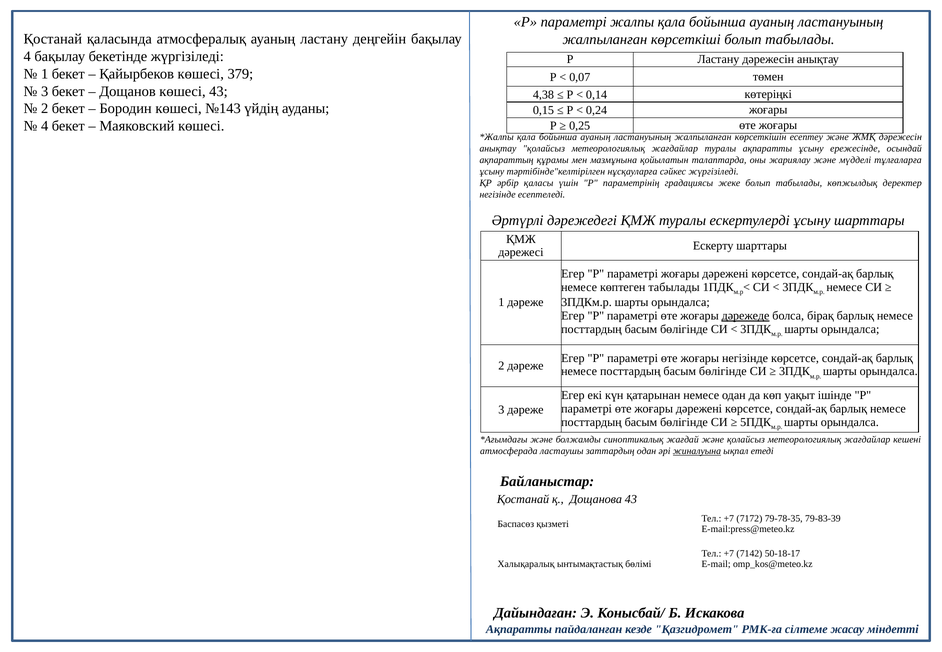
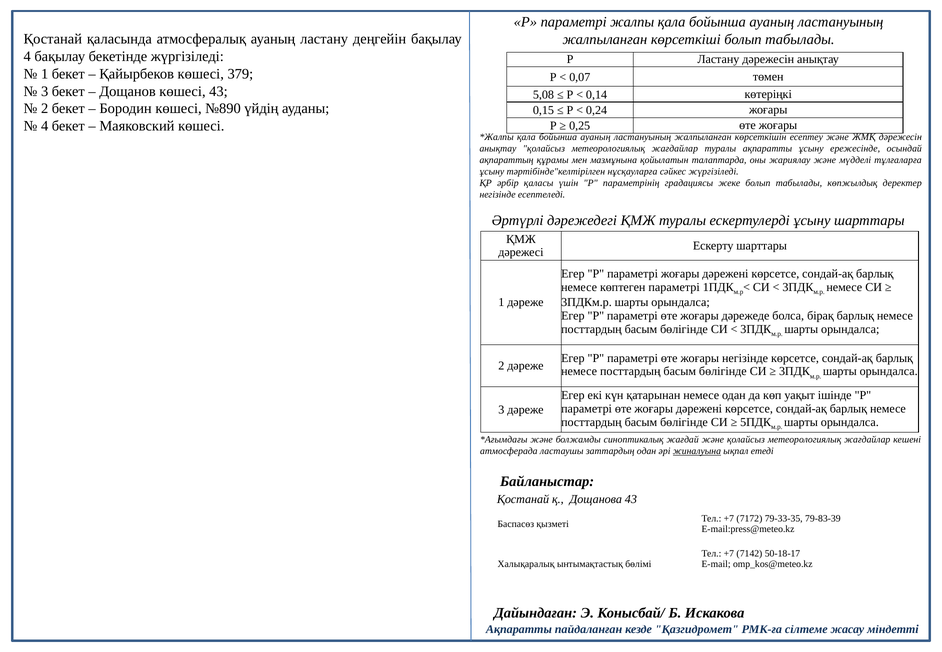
4,38: 4,38 -> 5,08 (543, 95)
№143: №143 -> №890 (223, 109)
көптеген табылады: табылады -> параметрі (674, 287)
дәрежеде underline: present -> none (746, 316)
79-78-35: 79-78-35 -> 79-33-35 (784, 519)
